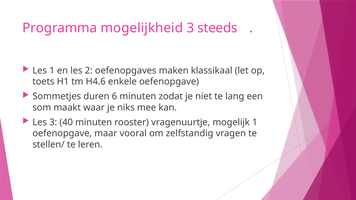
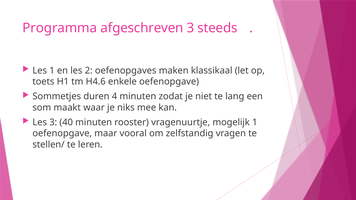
mogelijkheid: mogelijkheid -> afgeschreven (142, 28)
6: 6 -> 4 (114, 97)
